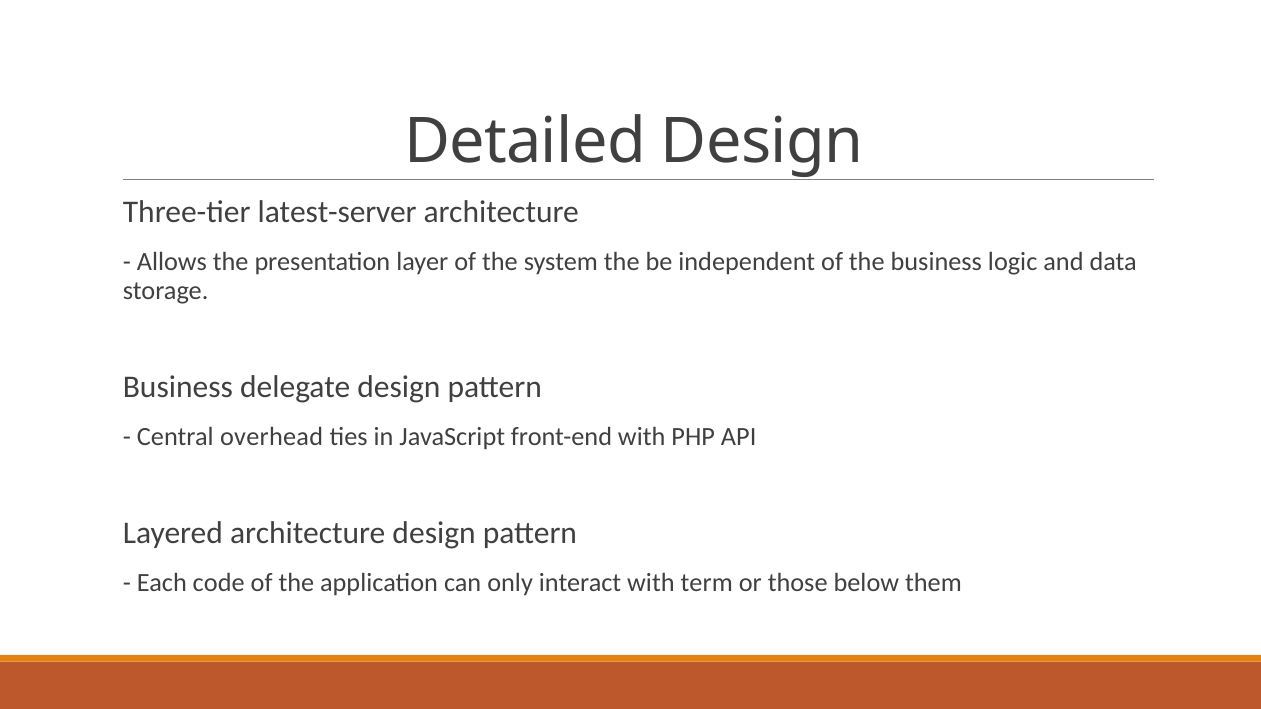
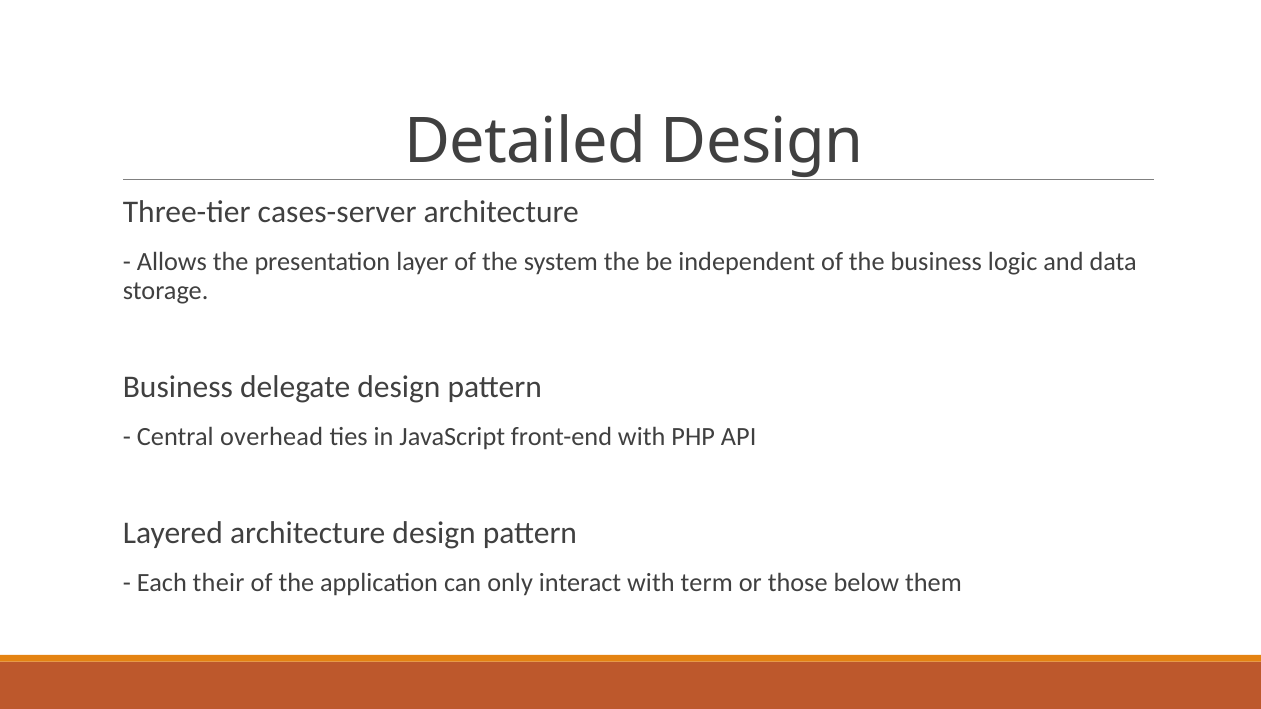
latest-server: latest-server -> cases-server (337, 212)
code: code -> their (219, 583)
